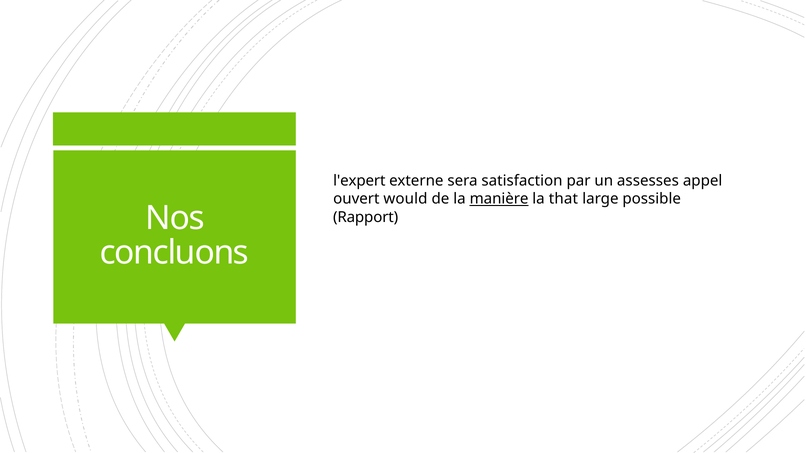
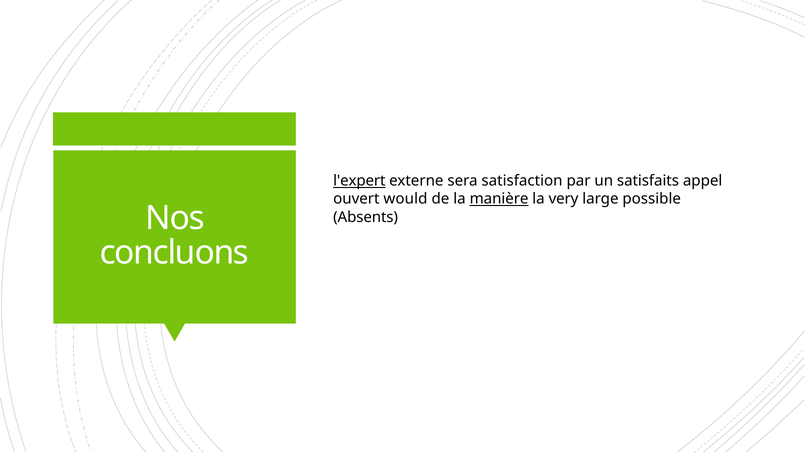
l'expert underline: none -> present (359, 181)
assesses: assesses -> satisfaits (648, 181)
that: that -> very (564, 199)
Rapport: Rapport -> Absents (366, 217)
